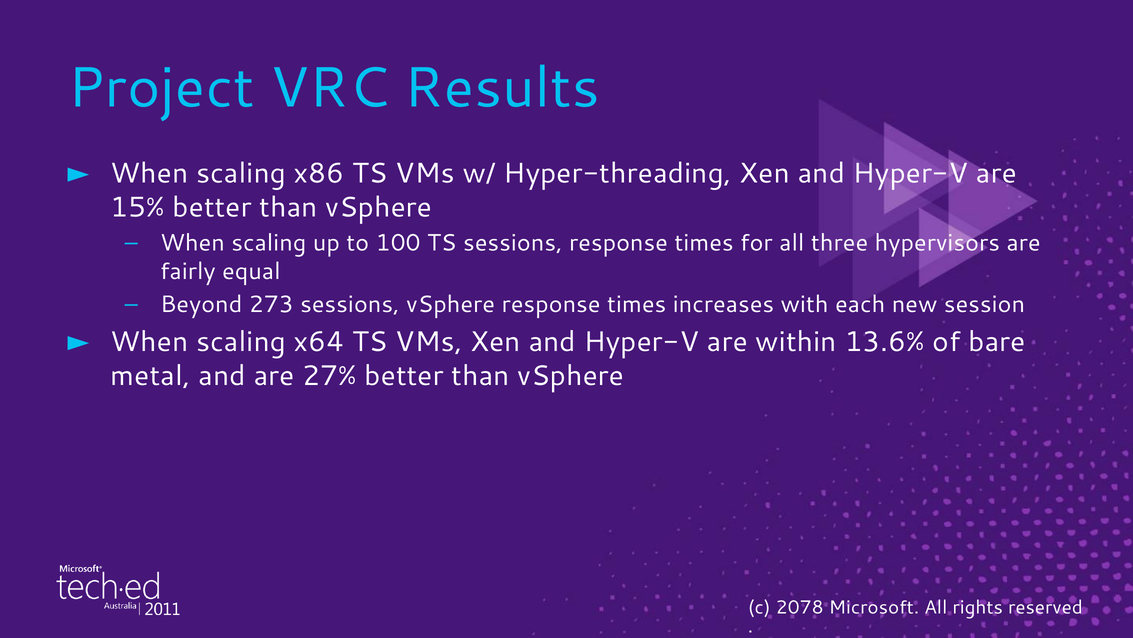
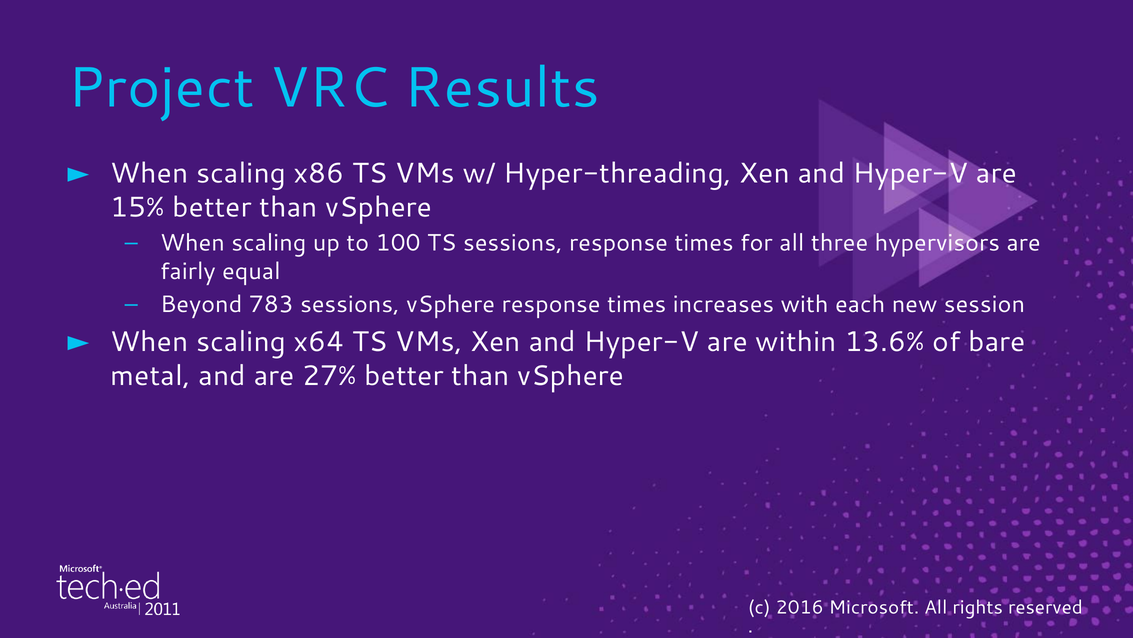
273: 273 -> 783 (271, 304)
2078: 2078 -> 2016 (800, 607)
